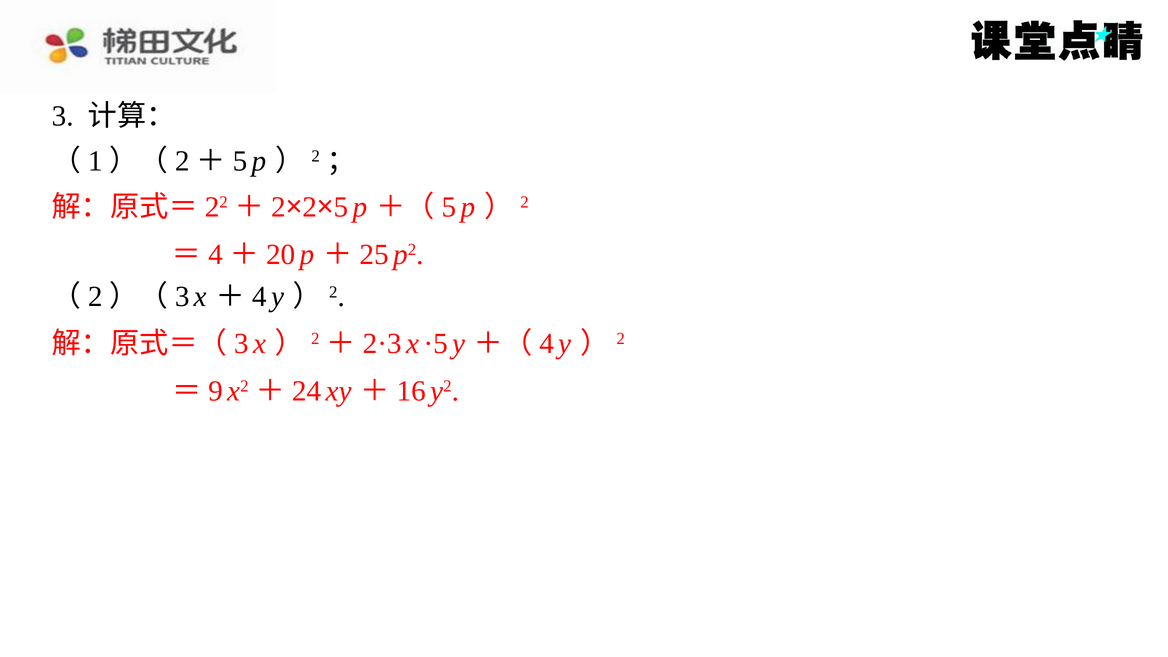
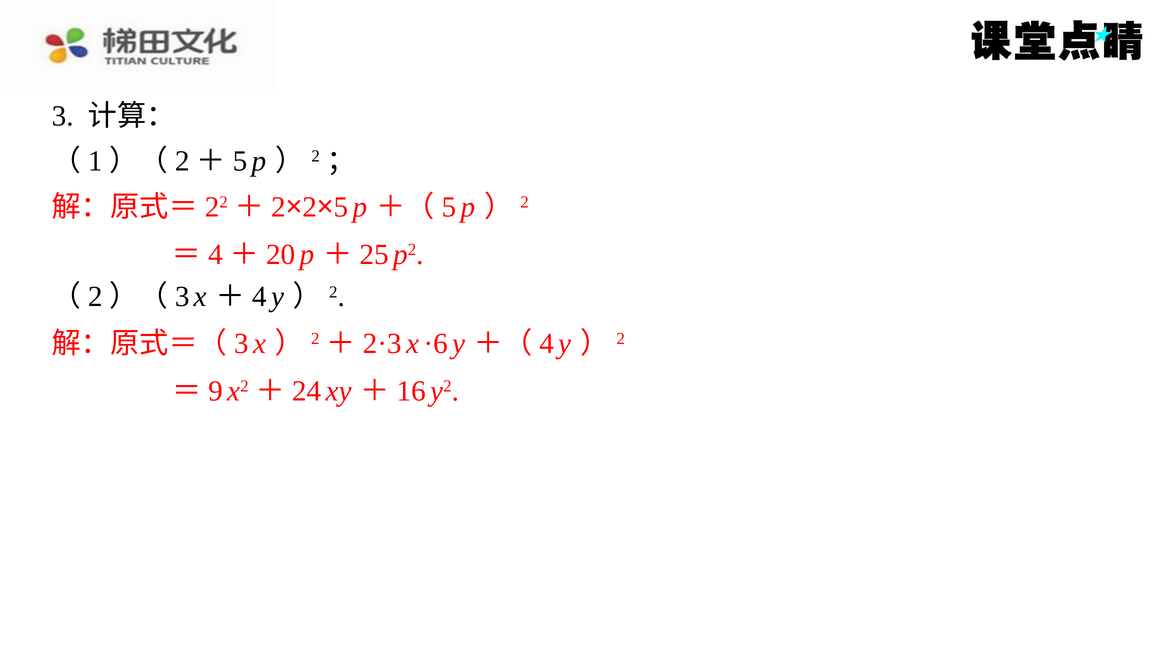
·5: ·5 -> ·6 (436, 344)
